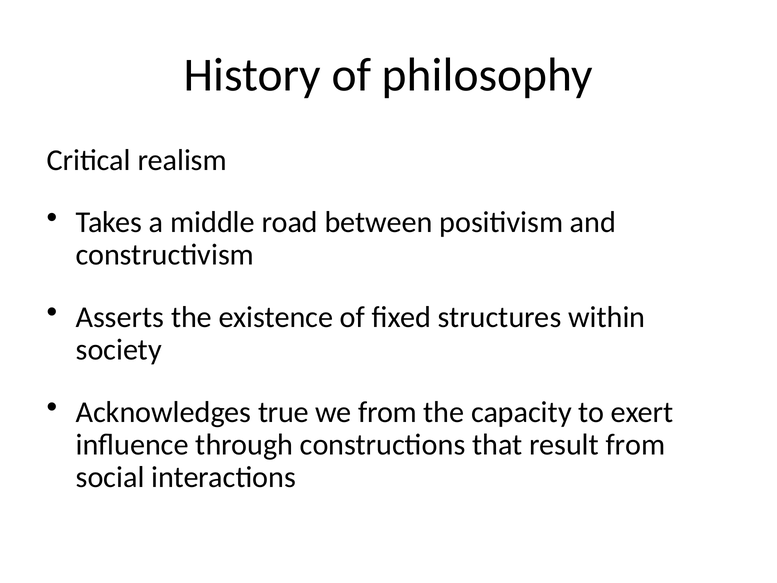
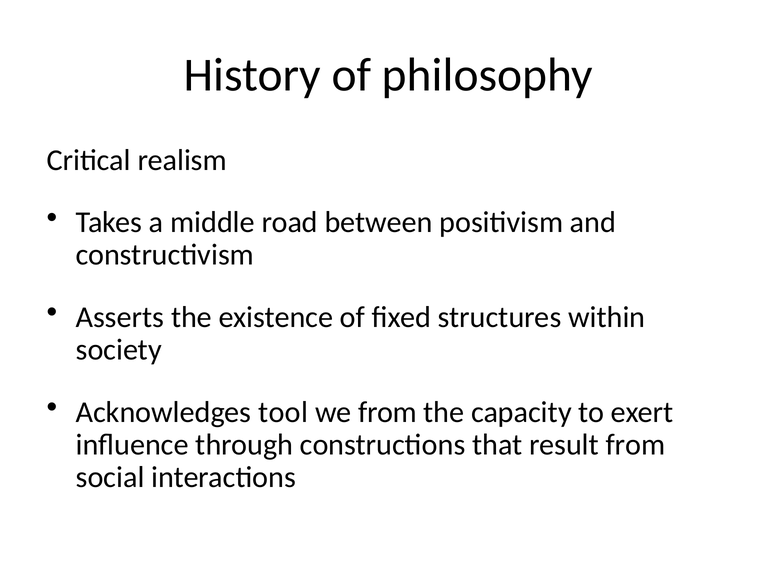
true: true -> tool (283, 412)
